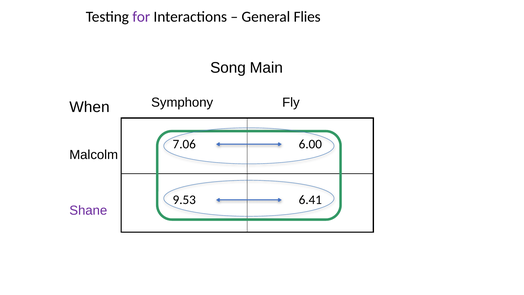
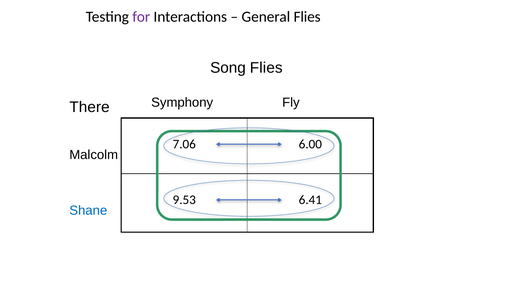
Song Main: Main -> Flies (266, 68)
When: When -> There (89, 107)
Shane colour: purple -> blue (88, 210)
